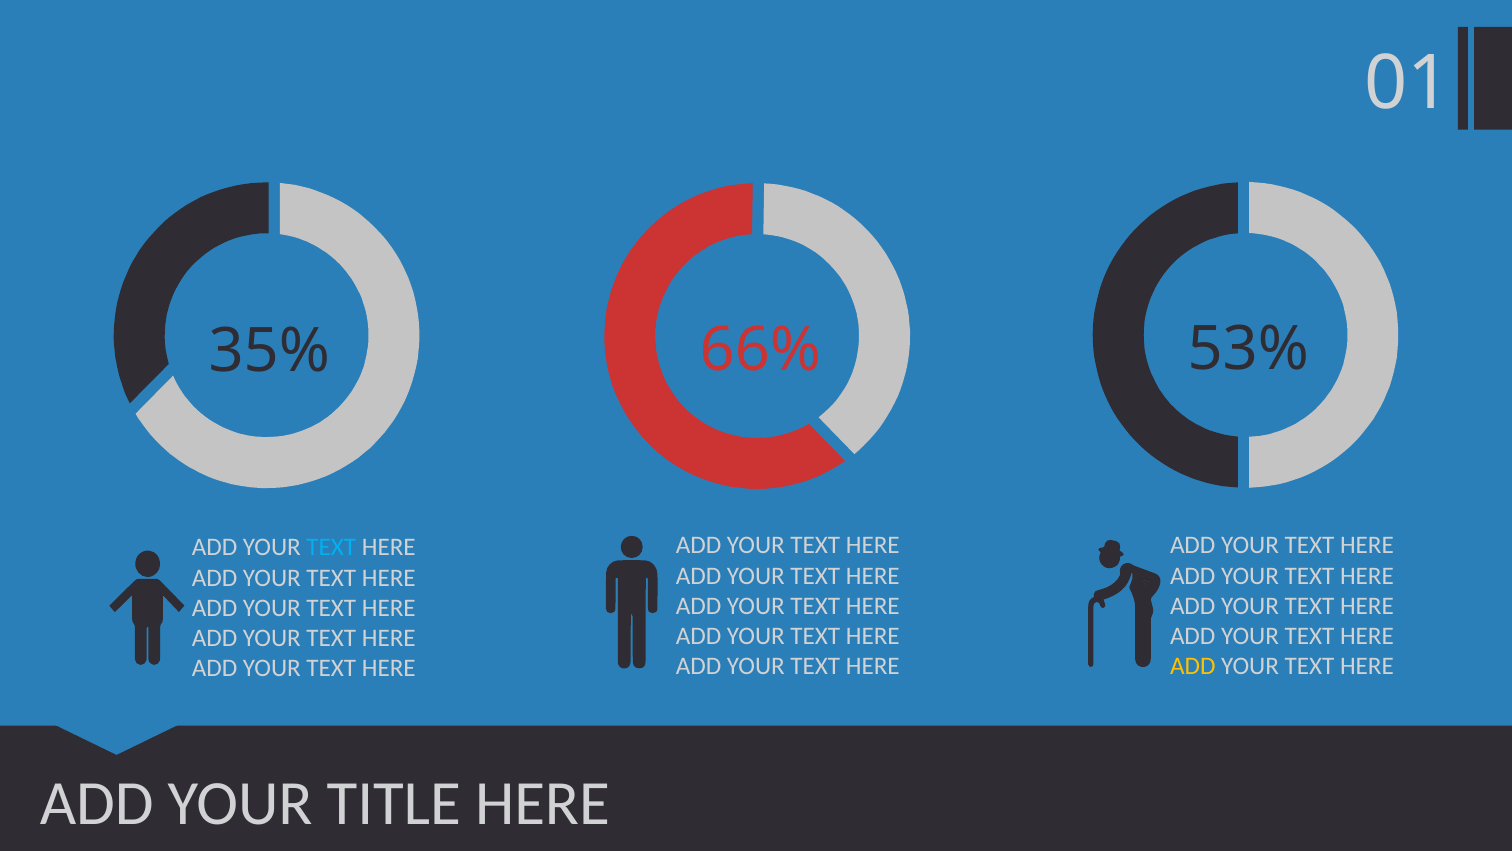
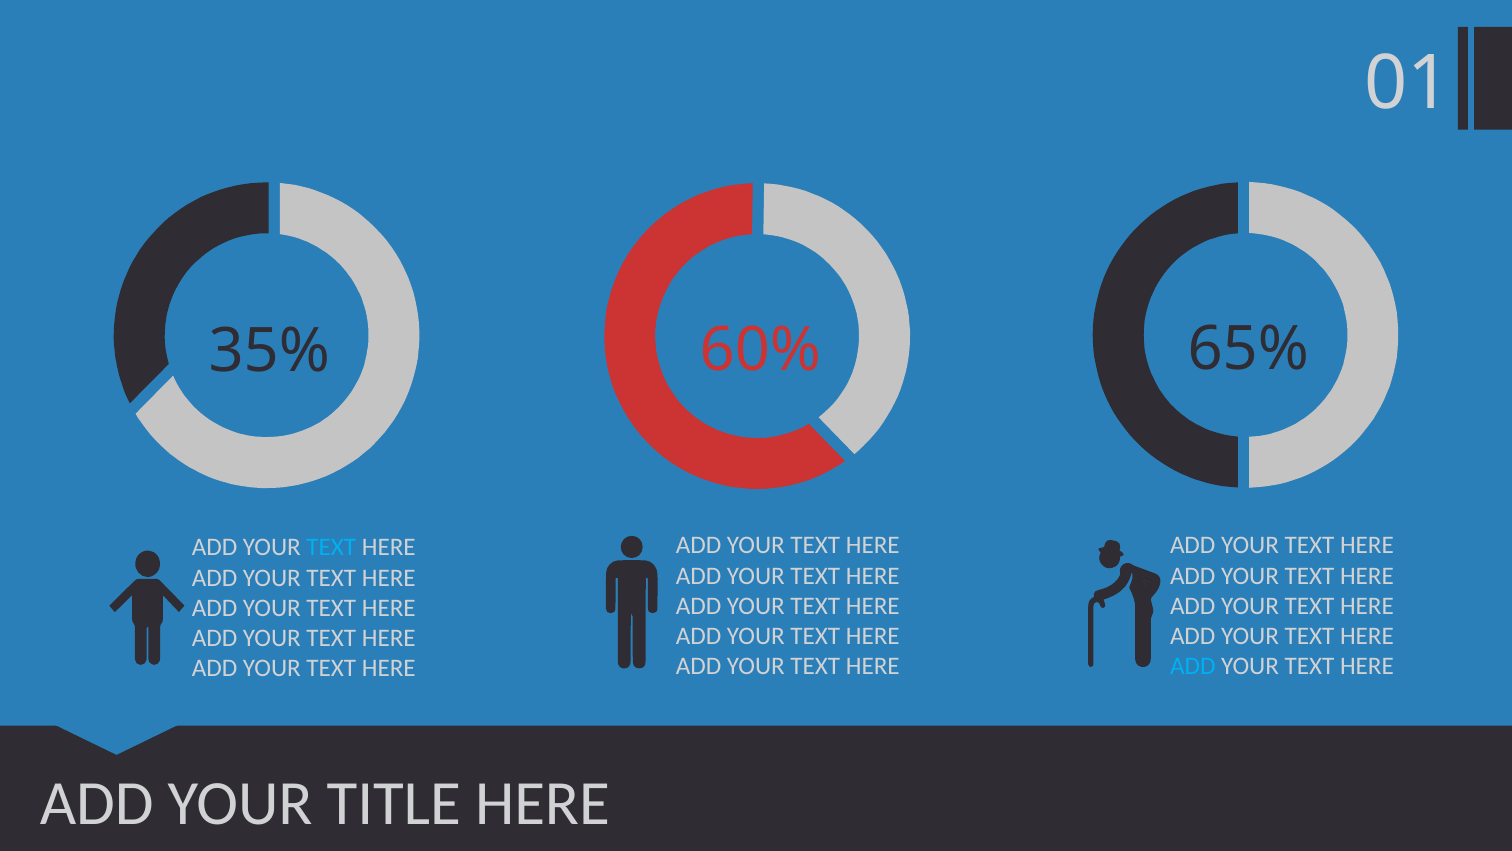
66%: 66% -> 60% (760, 350)
53%: 53% -> 65% (1248, 349)
ADD colour: yellow -> light blue (1193, 666)
